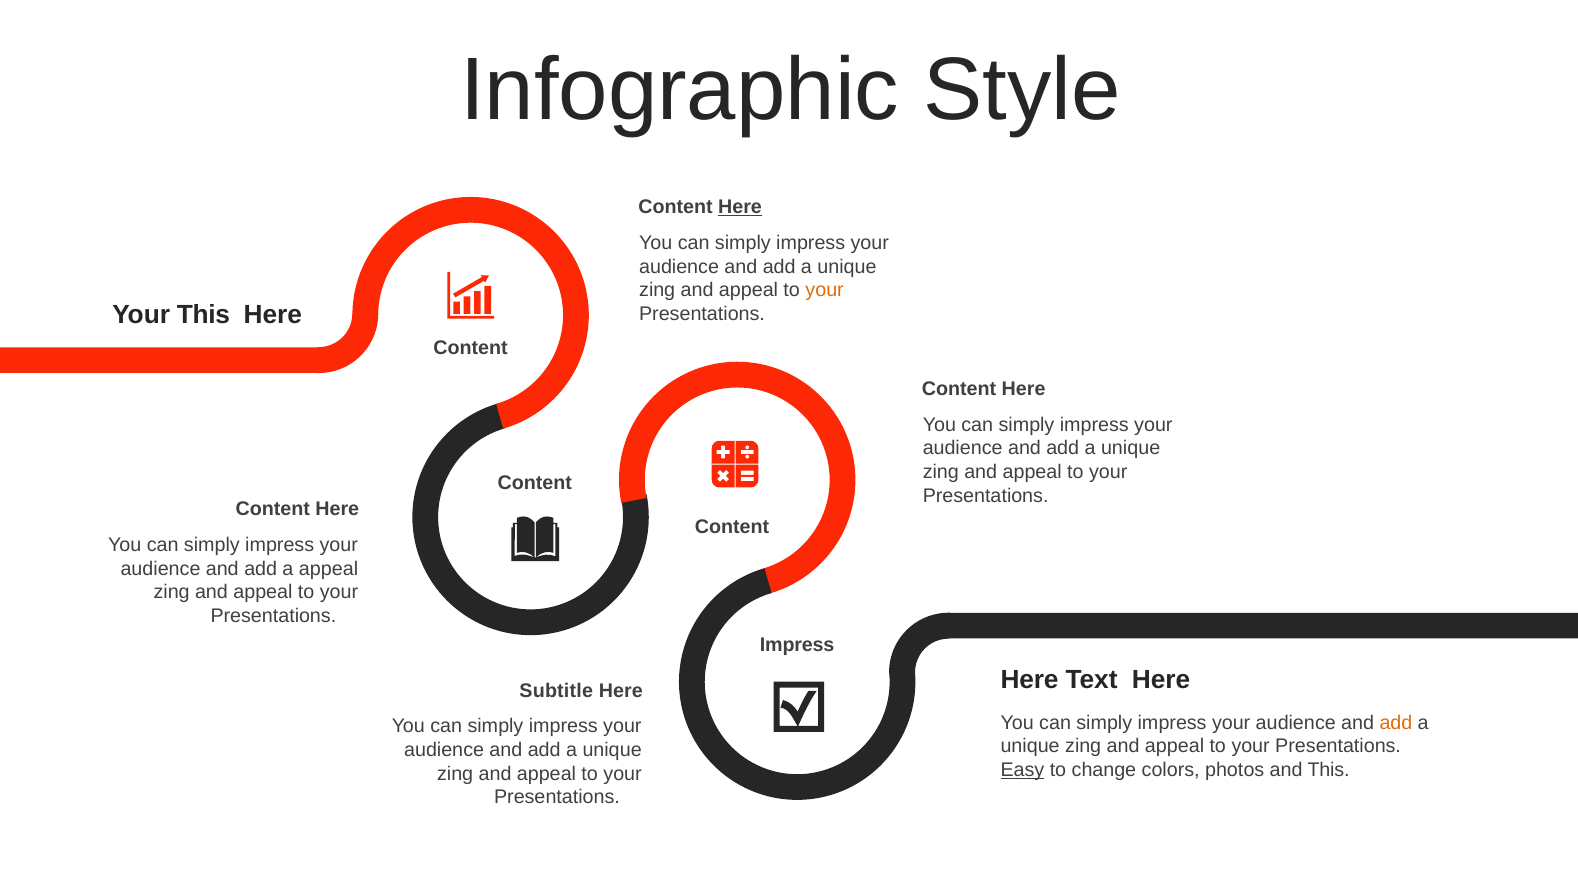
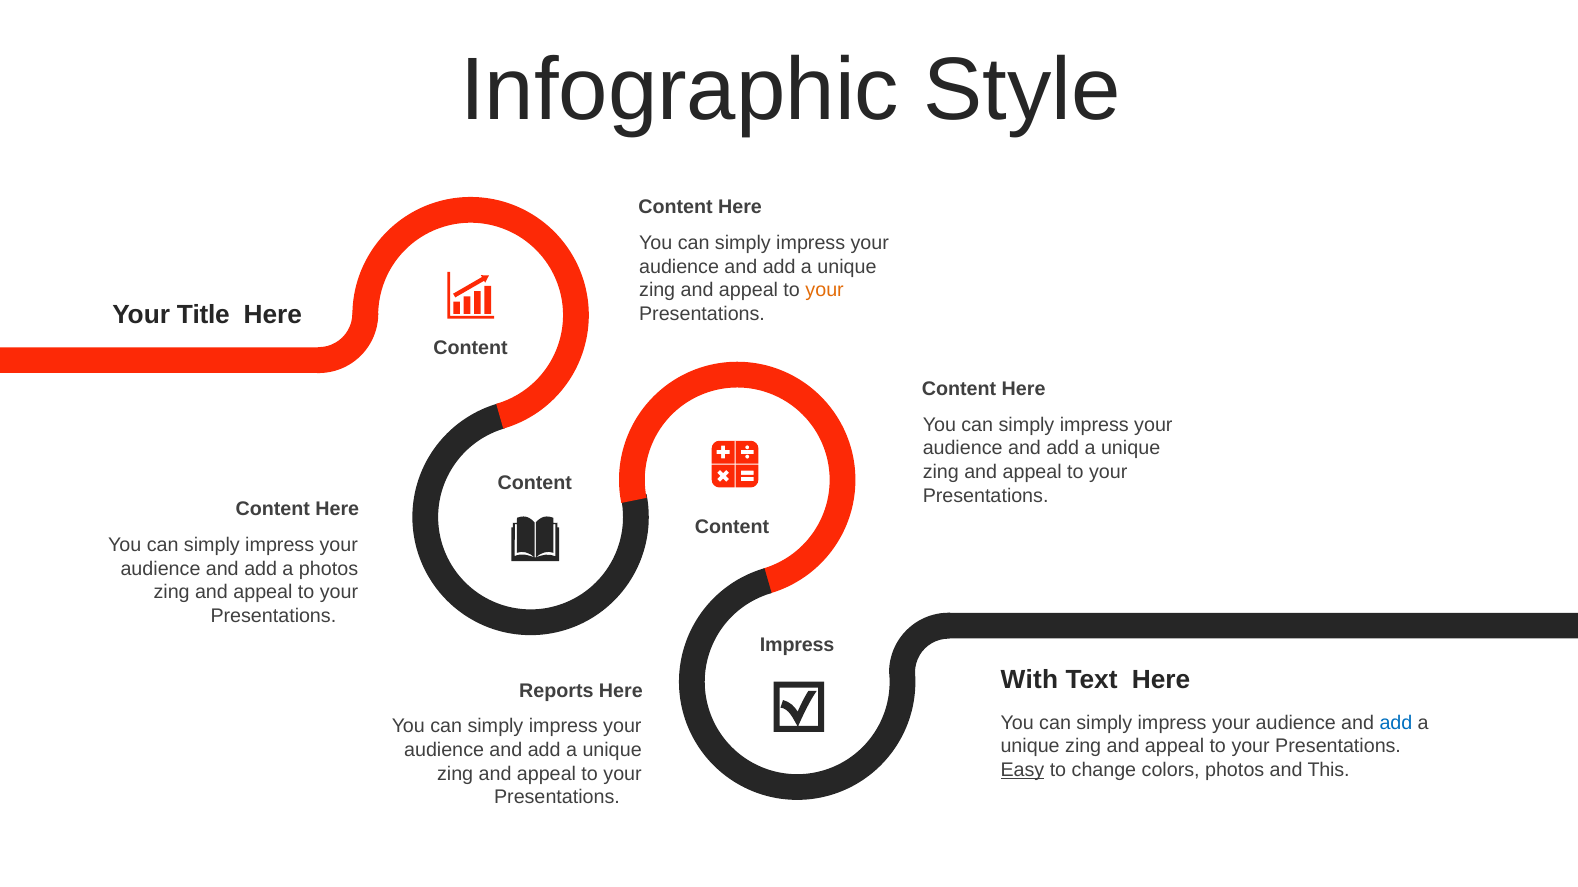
Here underline: present -> none (740, 208)
Your This: This -> Title (203, 315)
a appeal: appeal -> photos (329, 569)
Here: Here -> With (1029, 680)
Subtitle: Subtitle -> Reports (556, 691)
add colour: orange -> blue (1396, 723)
